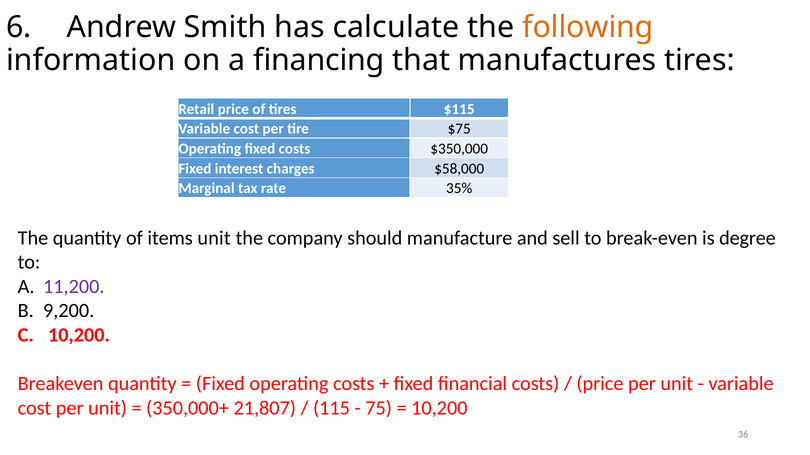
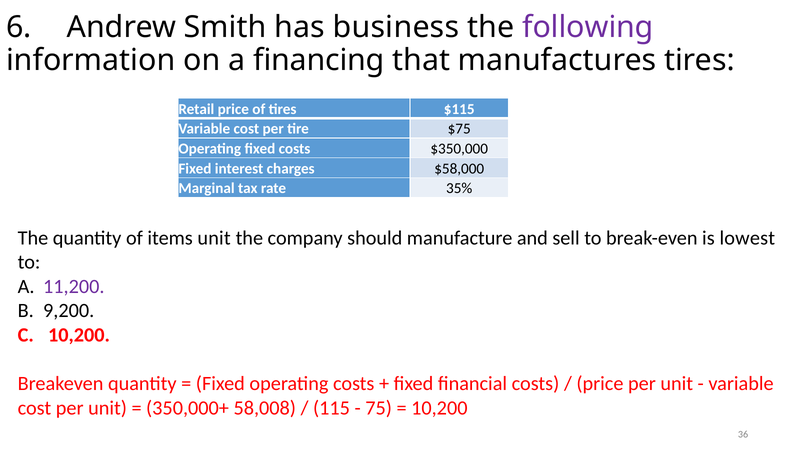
calculate: calculate -> business (396, 27)
following colour: orange -> purple (588, 27)
degree: degree -> lowest (747, 238)
21,807: 21,807 -> 58,008 (265, 408)
